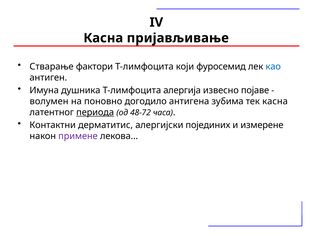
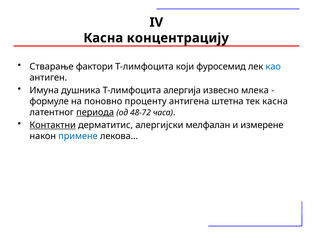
пријављивање: пријављивање -> концентрацију (178, 38)
појаве: појаве -> млека (255, 90)
волумен: волумен -> формуле (49, 101)
догодило: догодило -> проценту (146, 101)
зубима: зубима -> штетна (228, 101)
Контактни underline: none -> present (53, 125)
појединих: појединих -> мелфалан (208, 125)
примене colour: purple -> blue (78, 136)
